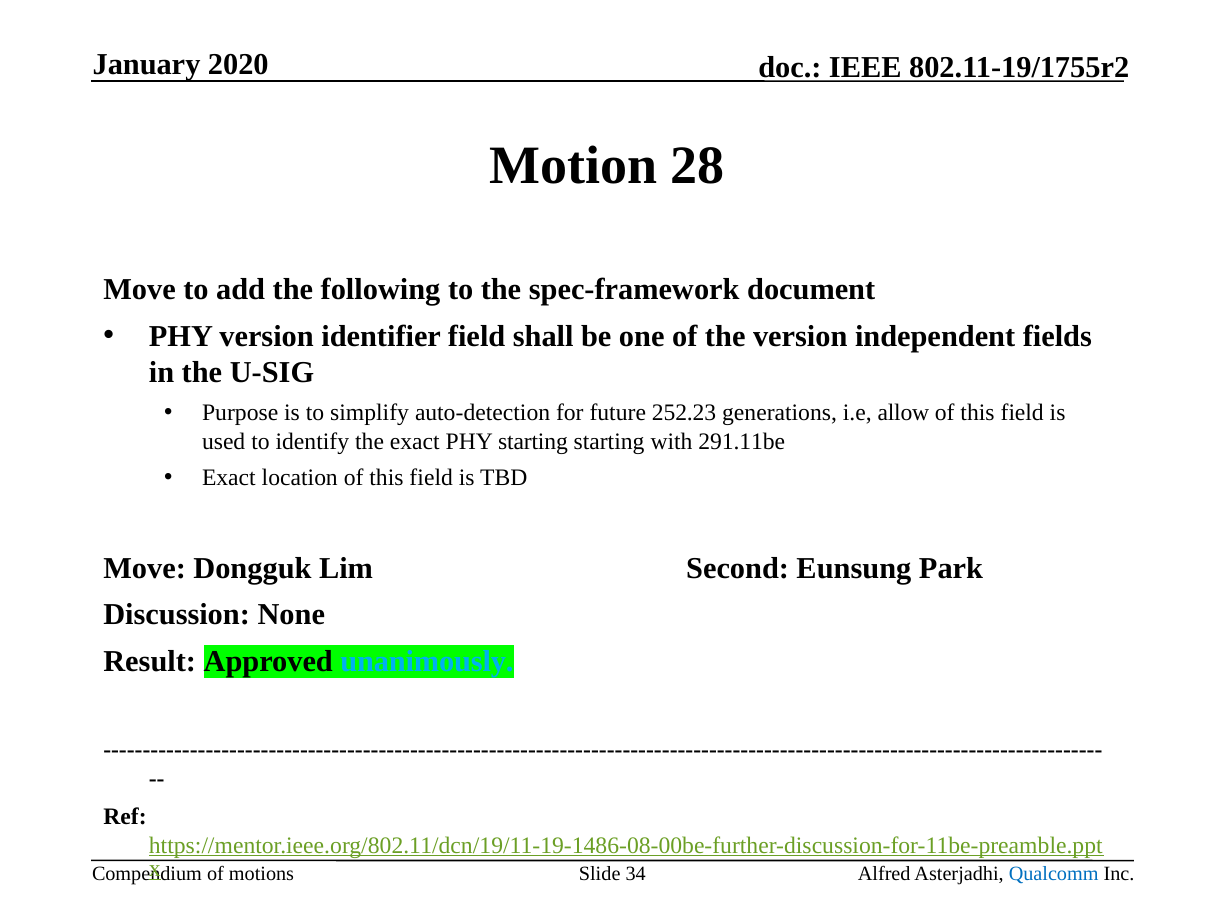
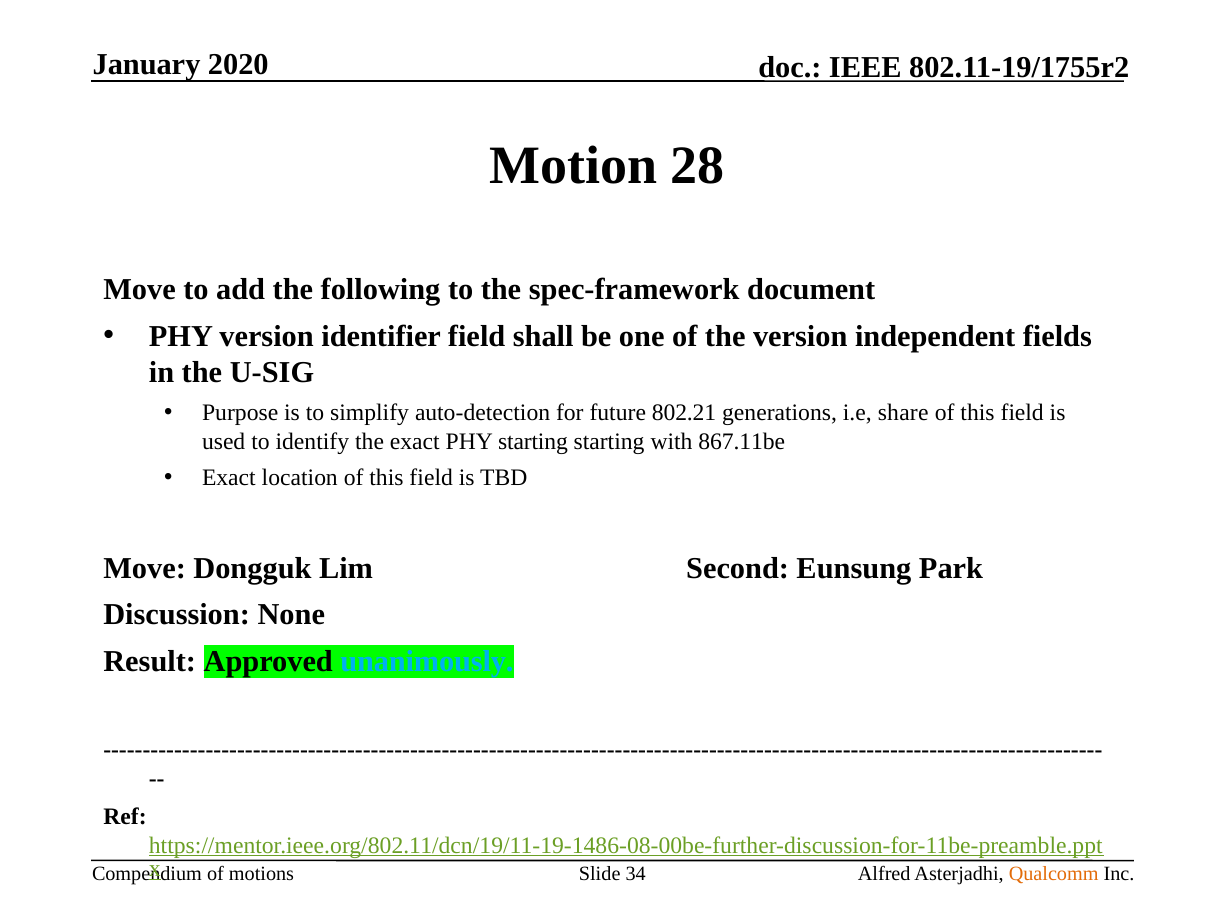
252.23: 252.23 -> 802.21 (684, 413)
allow: allow -> share (903, 413)
291.11be: 291.11be -> 867.11be (742, 441)
Qualcomm colour: blue -> orange (1054, 874)
